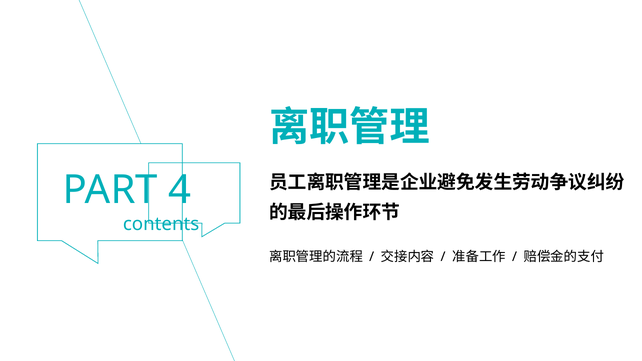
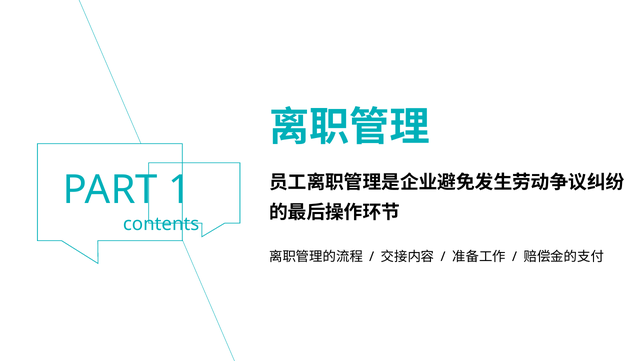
4: 4 -> 1 (180, 190)
